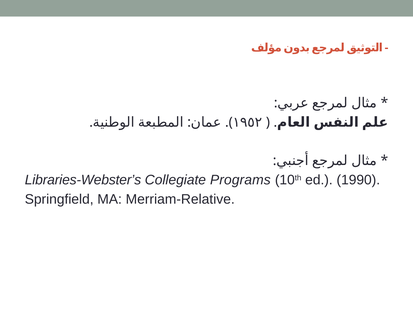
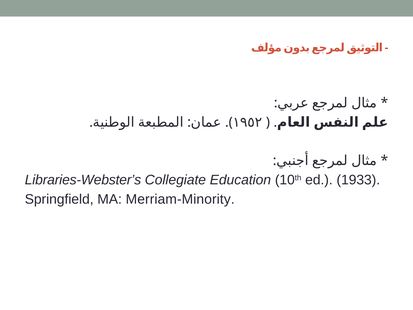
Programs: Programs -> Education (240, 180)
1990: 1990 -> 1933 (358, 180)
Merriam-Relative: Merriam-Relative -> Merriam-Minority (180, 199)
